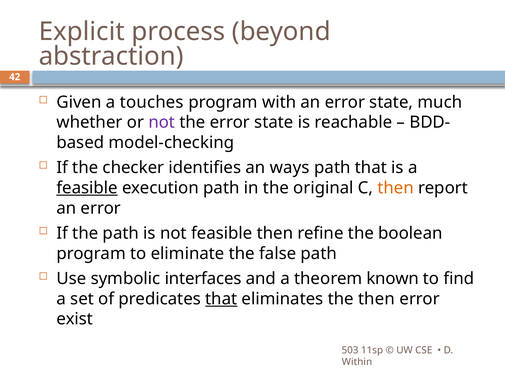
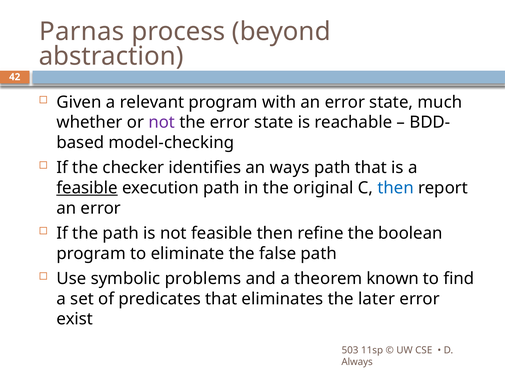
Explicit: Explicit -> Parnas (82, 31)
touches: touches -> relevant (152, 102)
then colour: orange -> blue (396, 188)
interfaces: interfaces -> problems (203, 278)
that underline: present -> none (221, 299)
the then: then -> later (377, 299)
Within: Within -> Always (357, 362)
